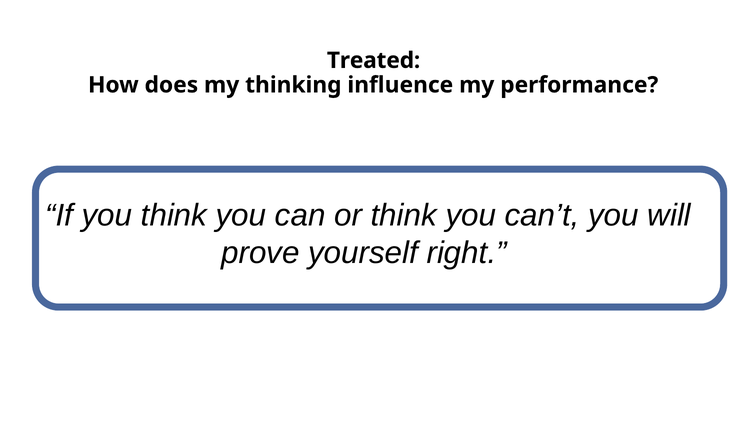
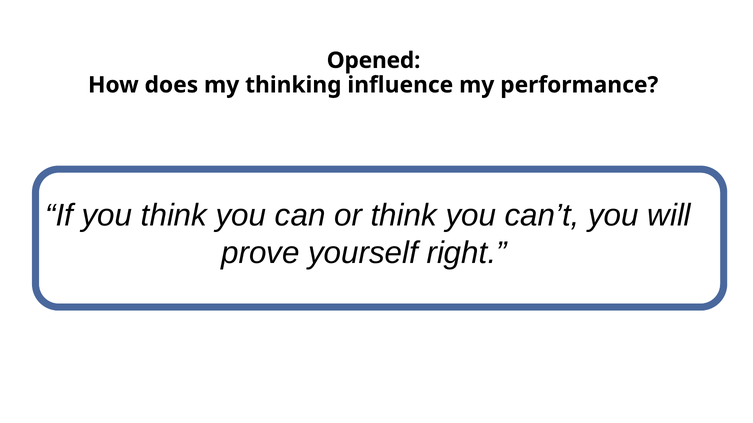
Treated: Treated -> Opened (374, 61)
